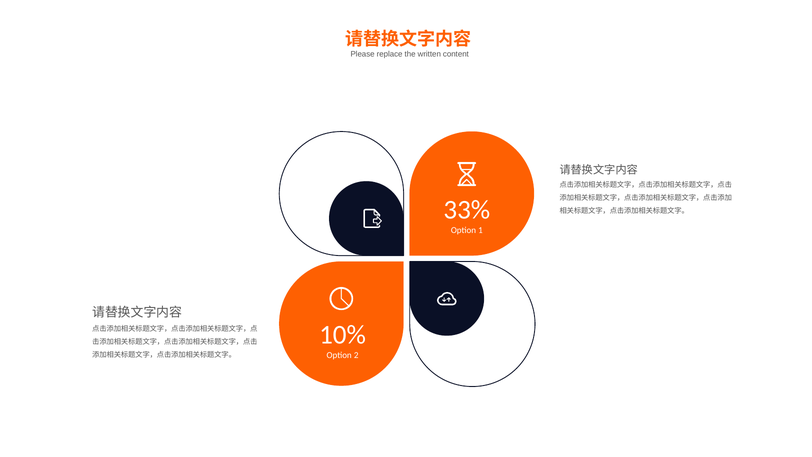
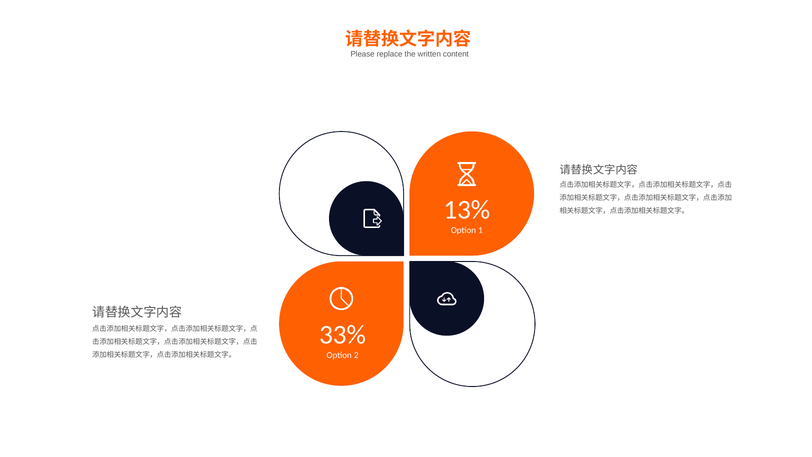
33%: 33% -> 13% (467, 210)
10%: 10% -> 33% (342, 335)
